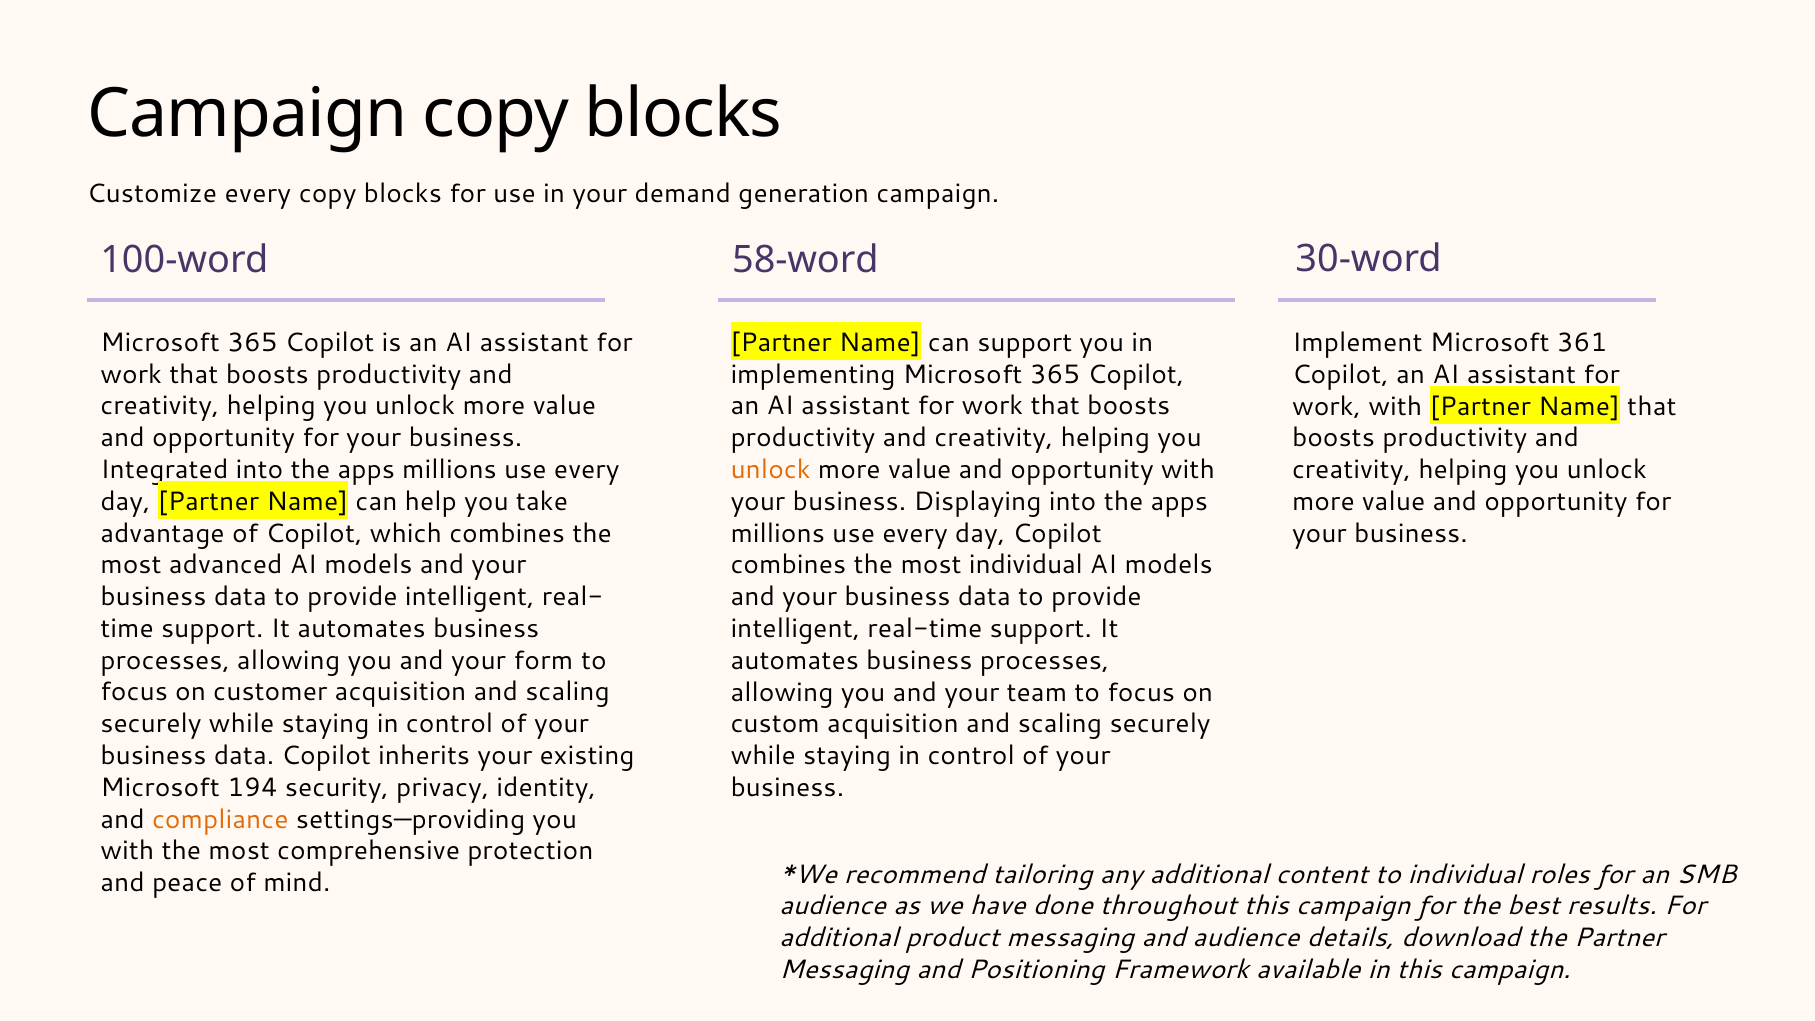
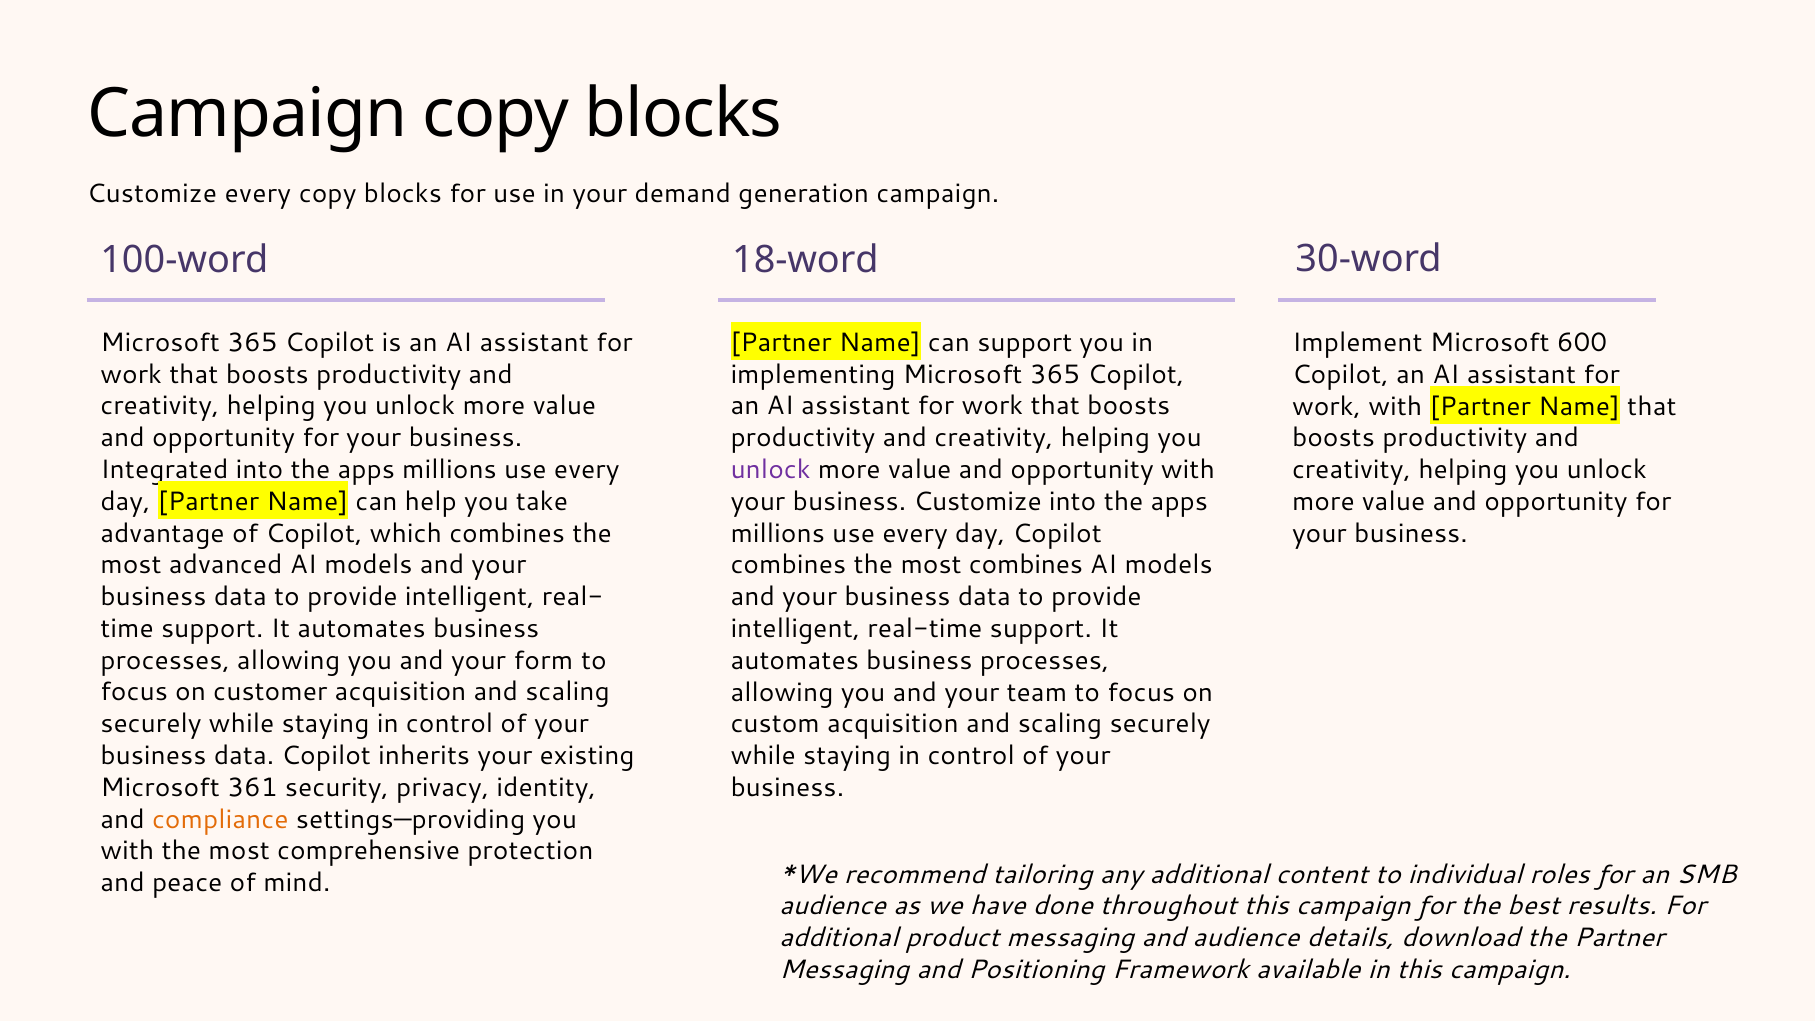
58-word: 58-word -> 18-word (805, 260)
361: 361 -> 600 (1582, 343)
unlock colour: orange -> purple (771, 470)
business Displaying: Displaying -> Customize (978, 502)
most individual: individual -> combines (1026, 565)
194: 194 -> 361 (252, 787)
